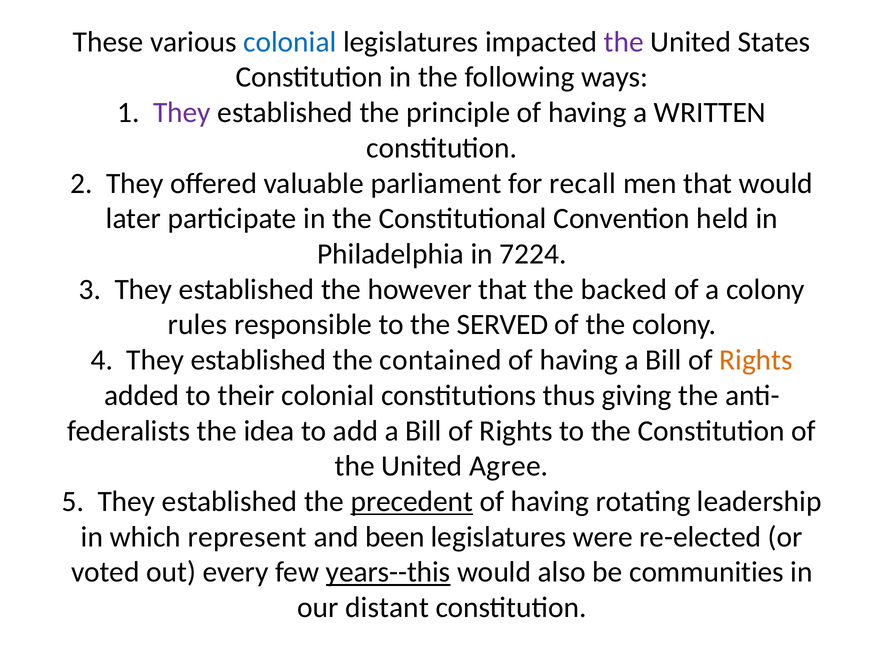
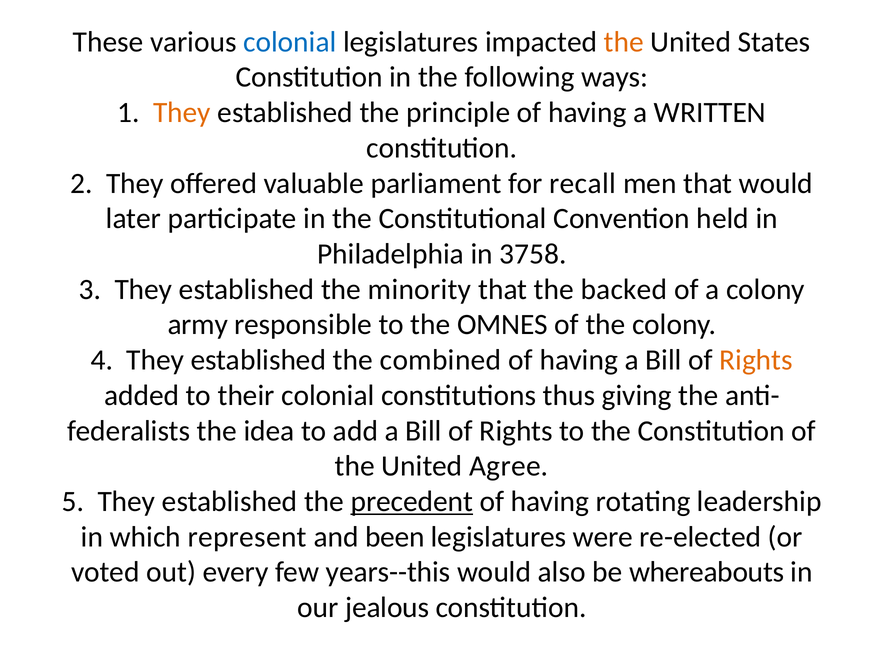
the colour: purple -> orange (624, 42)
They colour: purple -> orange (182, 113)
7224: 7224 -> 3758 (533, 254)
however: however -> minority (420, 289)
rules: rules -> army (198, 325)
SERVED: SERVED -> OMNES (503, 325)
contained: contained -> combined (441, 360)
years--this underline: present -> none (388, 572)
communities: communities -> whereabouts (707, 572)
distant: distant -> jealous (387, 608)
